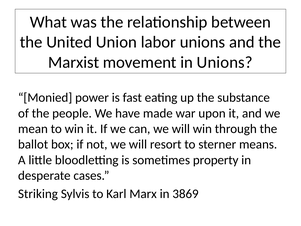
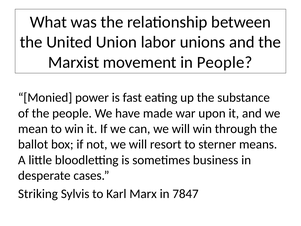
in Unions: Unions -> People (225, 62)
property: property -> business (216, 160)
3869: 3869 -> 7847 (186, 194)
